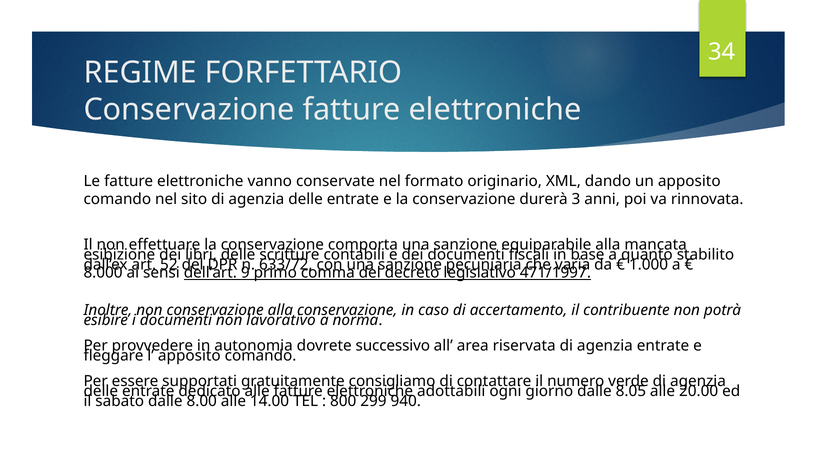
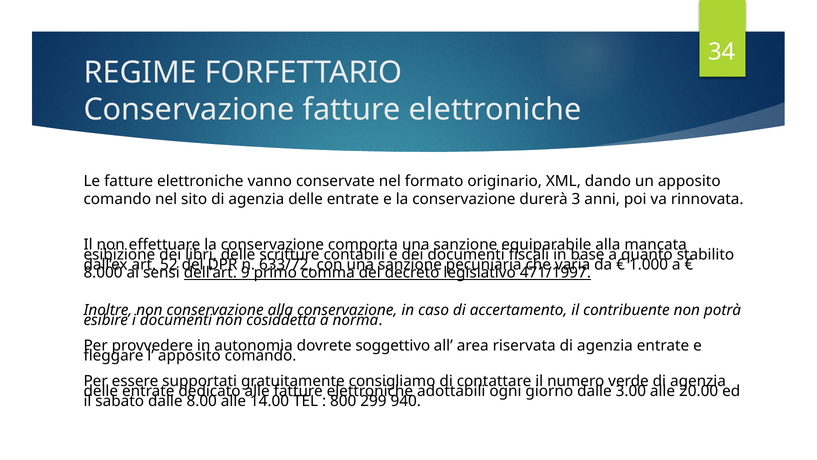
lavorativo: lavorativo -> cosiddetta (281, 320)
successivo: successivo -> soggettivo (393, 345)
8.05: 8.05 -> 3.00 (631, 391)
